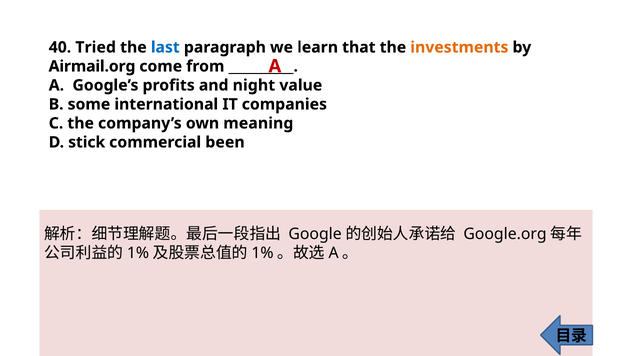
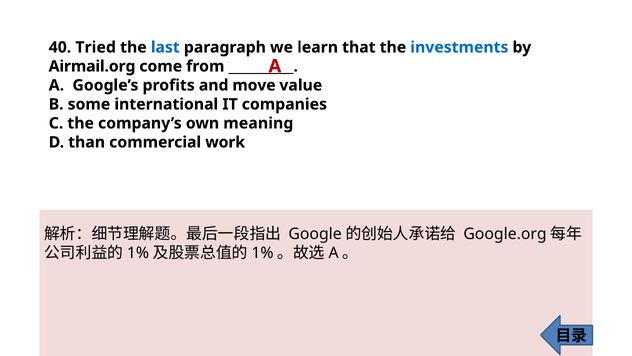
investments colour: orange -> blue (459, 47)
night: night -> move (254, 85)
stick: stick -> than (87, 142)
been: been -> work (225, 142)
